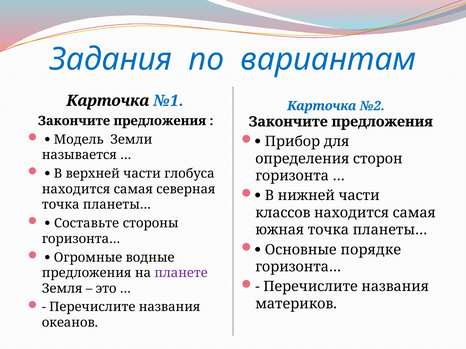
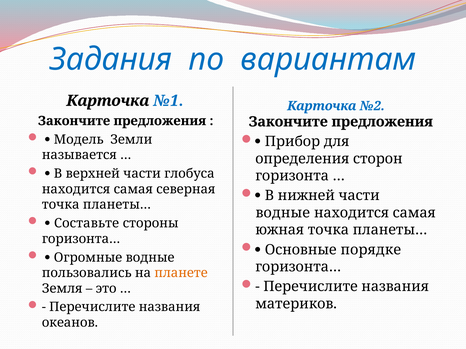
классов: классов -> водные (283, 213)
предложения: предложения -> пользовались (87, 273)
планете colour: purple -> orange (181, 273)
